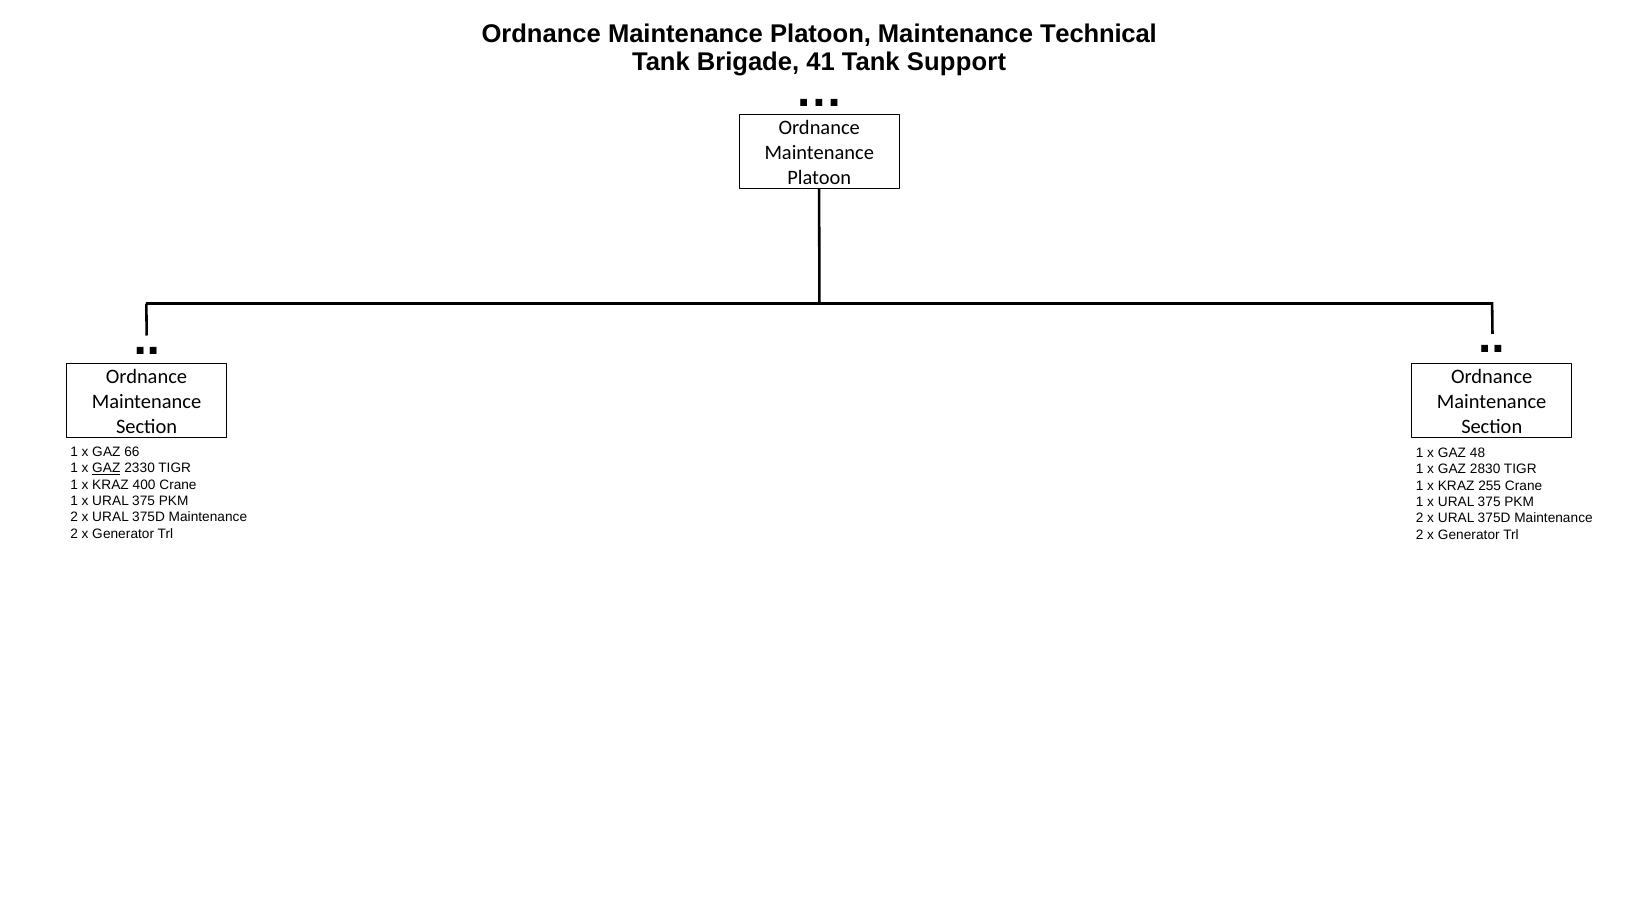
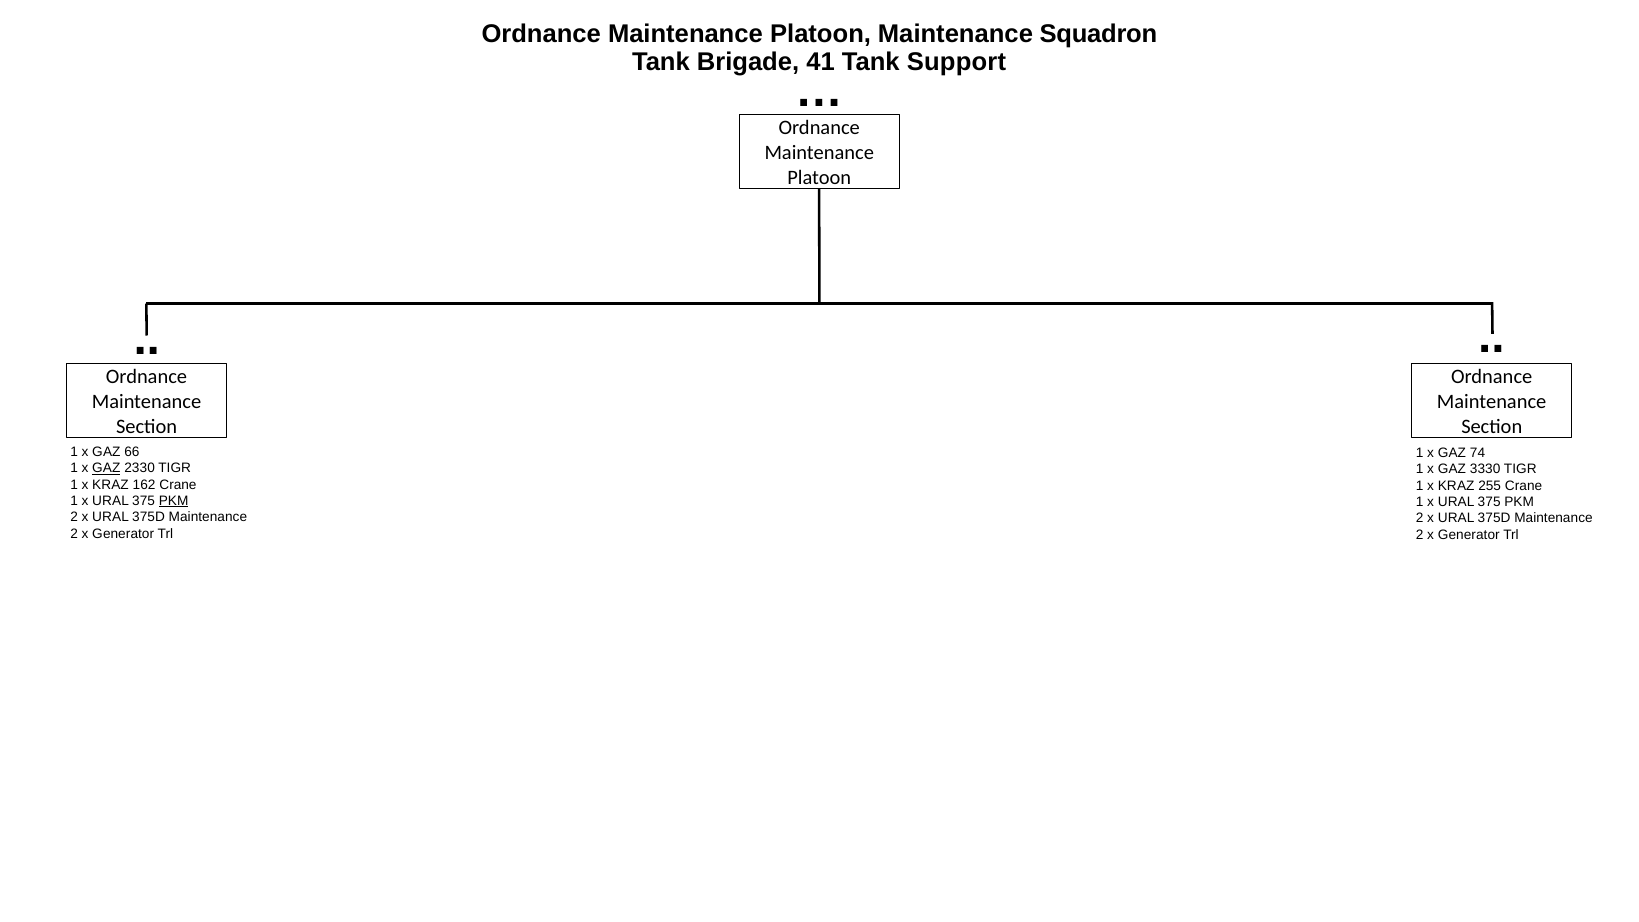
Technical: Technical -> Squadron (1098, 34)
48: 48 -> 74 (1478, 453)
2830: 2830 -> 3330 (1485, 469)
400: 400 -> 162 (144, 485)
PKM underline: none -> present (174, 501)
